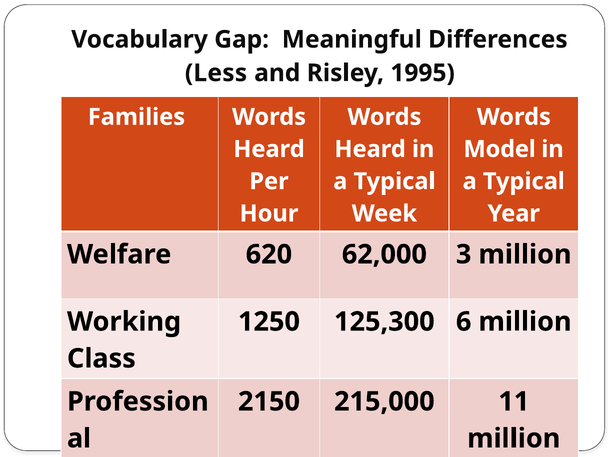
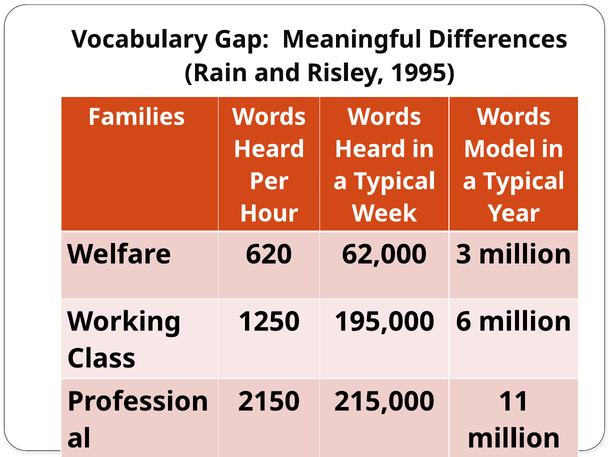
Less: Less -> Rain (216, 73)
125,300: 125,300 -> 195,000 (384, 322)
